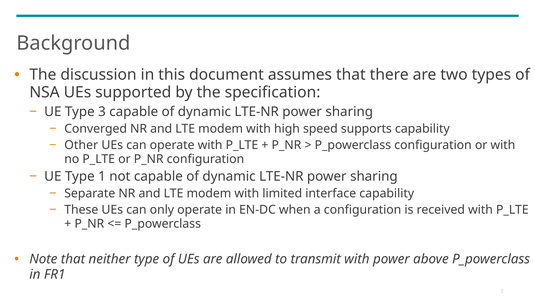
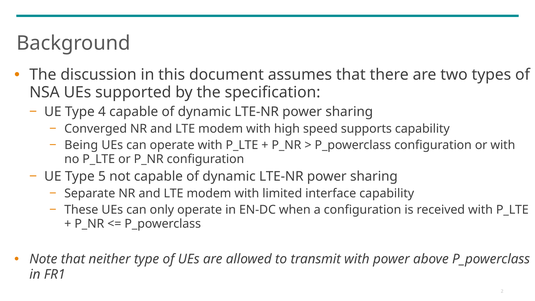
3: 3 -> 4 (102, 112)
Other: Other -> Being (81, 145)
1: 1 -> 5 (102, 176)
